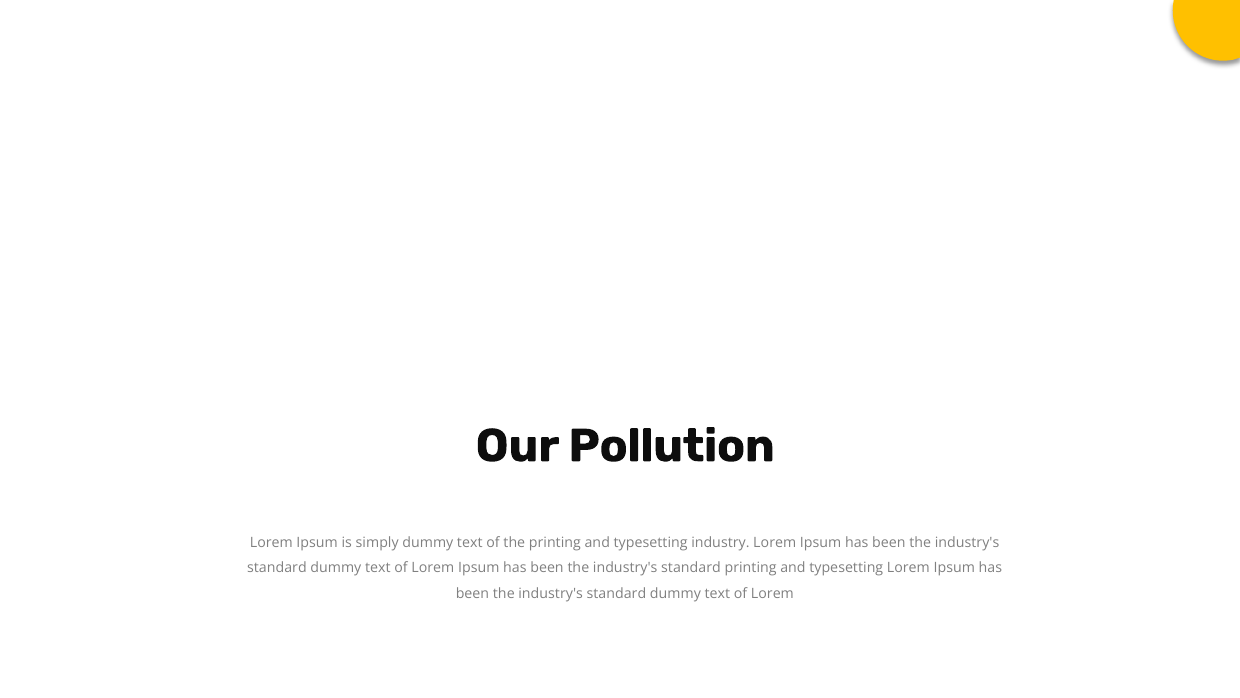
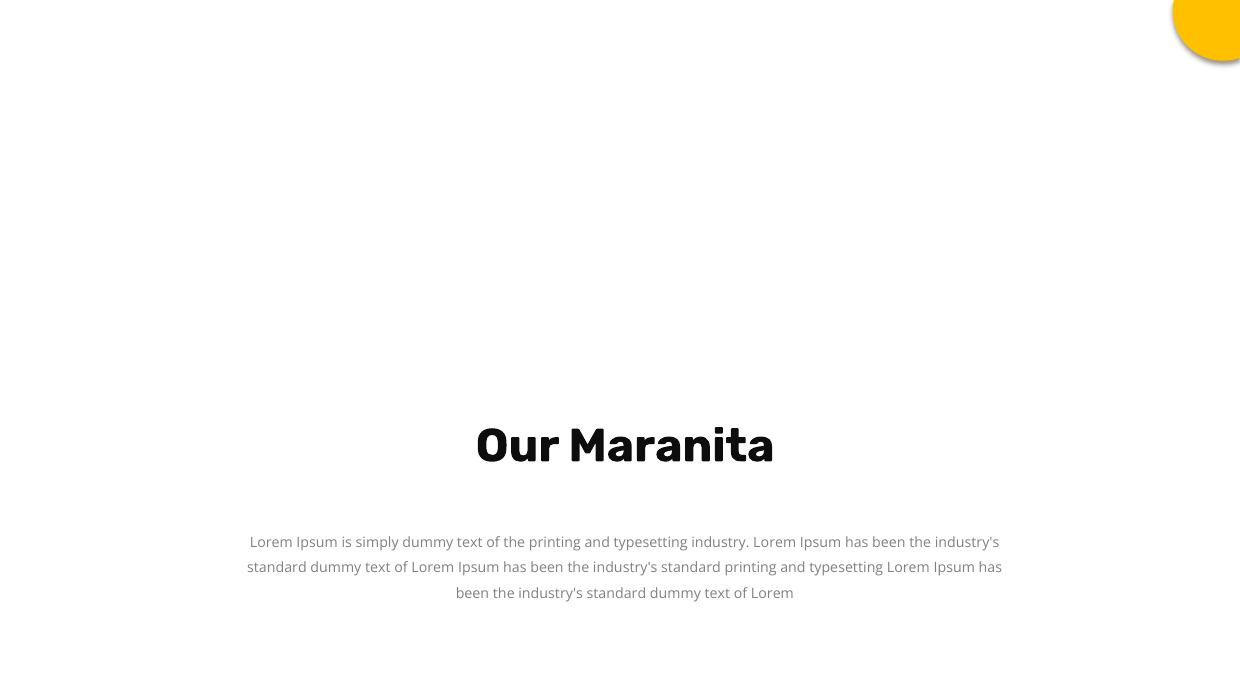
Pollution: Pollution -> Maranita (671, 446)
